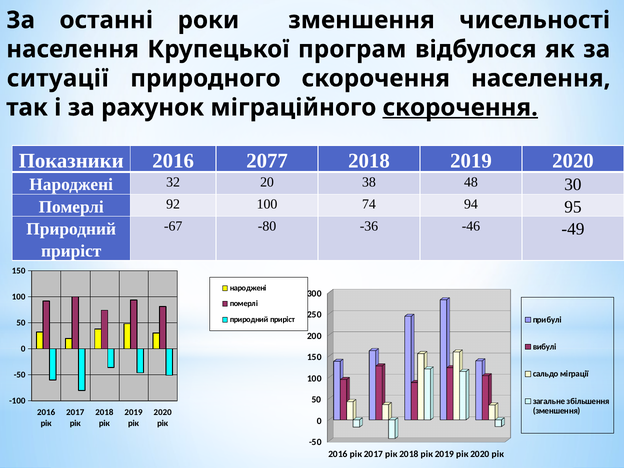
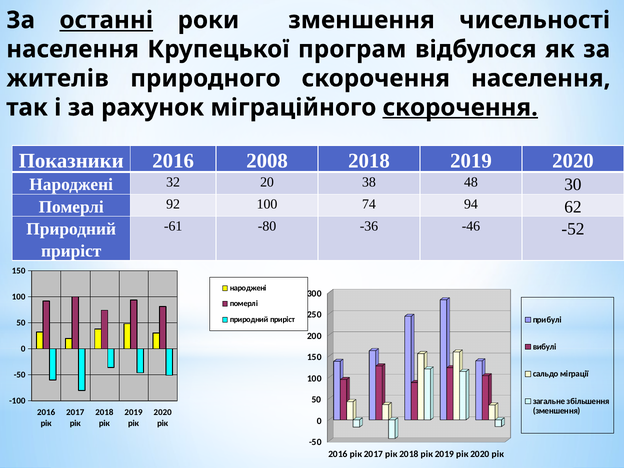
останні underline: none -> present (106, 20)
ситуації: ситуації -> жителів (58, 78)
2077: 2077 -> 2008 (267, 161)
95: 95 -> 62 (573, 207)
-67: -67 -> -61 (173, 226)
-49: -49 -> -52 (573, 229)
